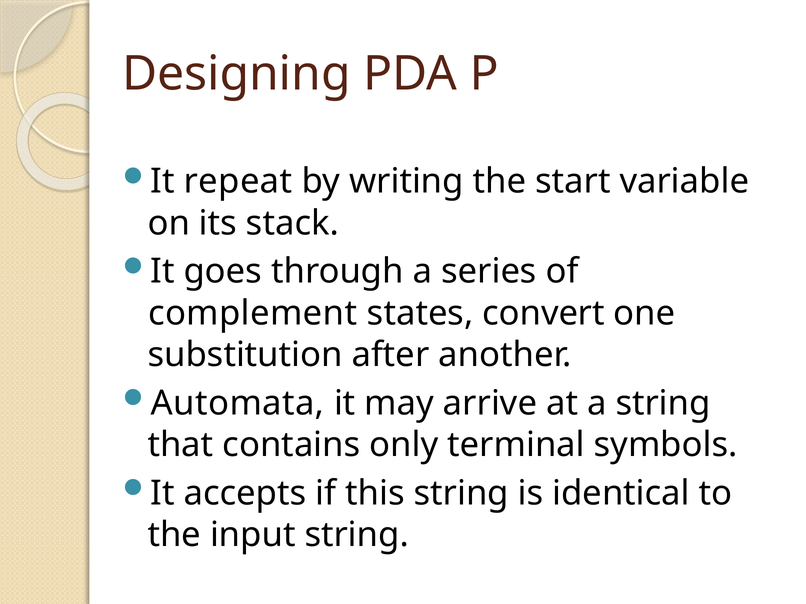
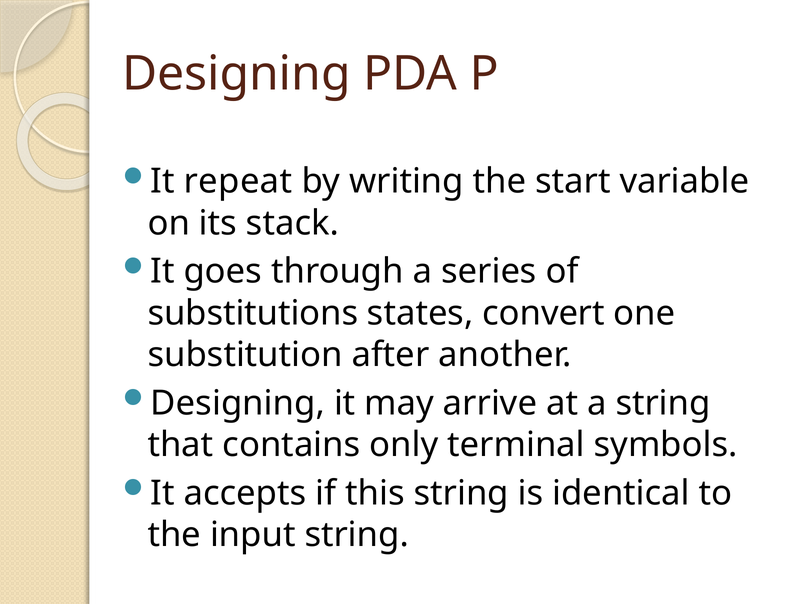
complement: complement -> substitutions (253, 313)
Automata: Automata -> Designing (238, 403)
